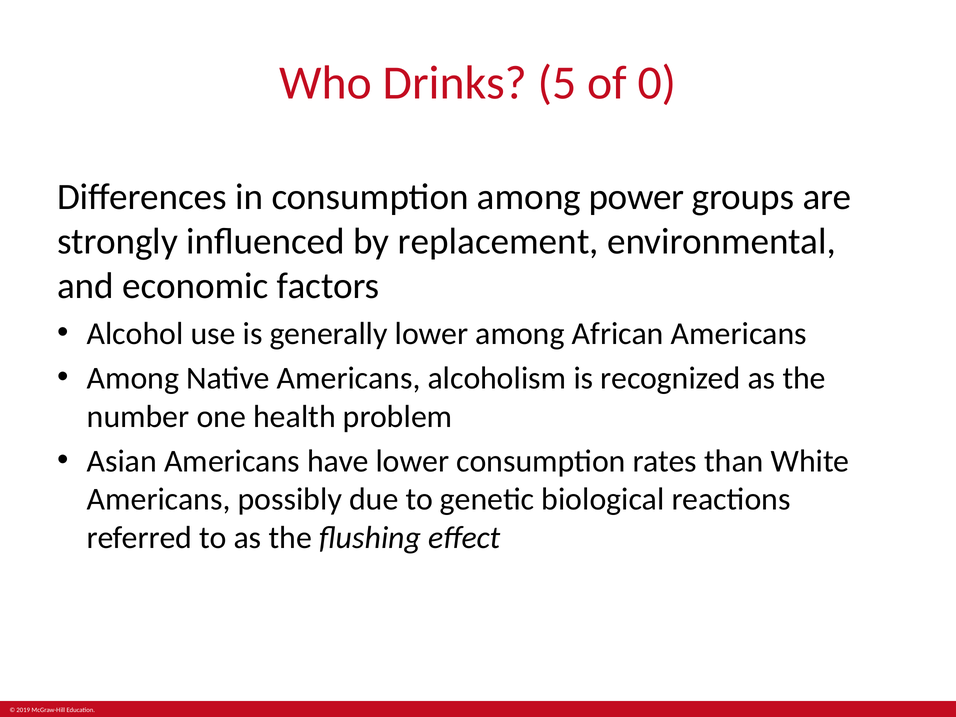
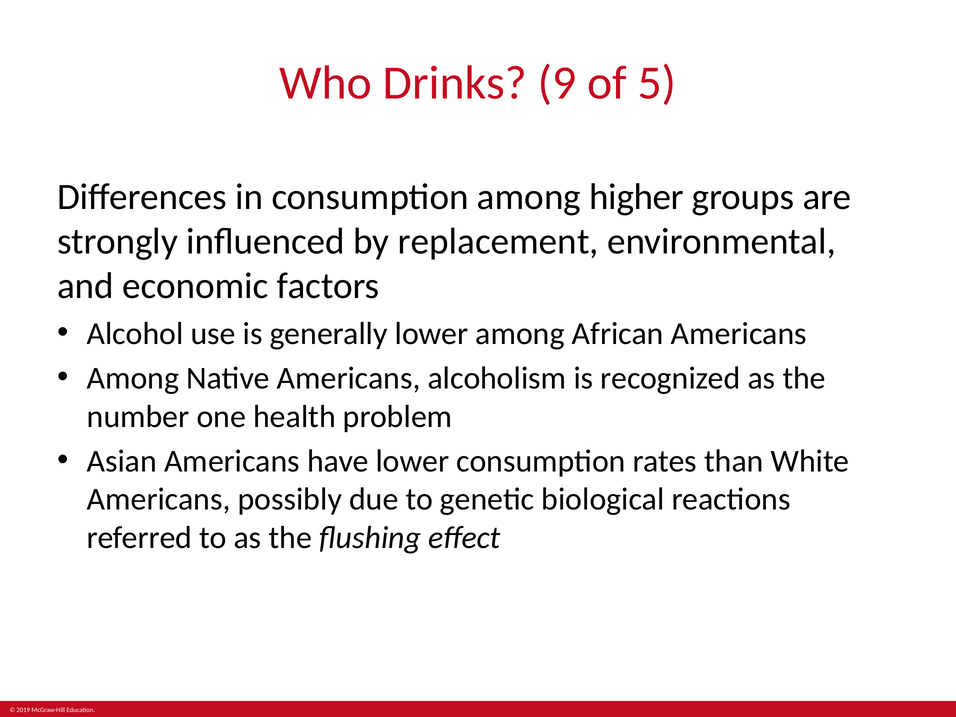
5: 5 -> 9 (557, 83)
0: 0 -> 5 (657, 83)
power: power -> higher (637, 197)
